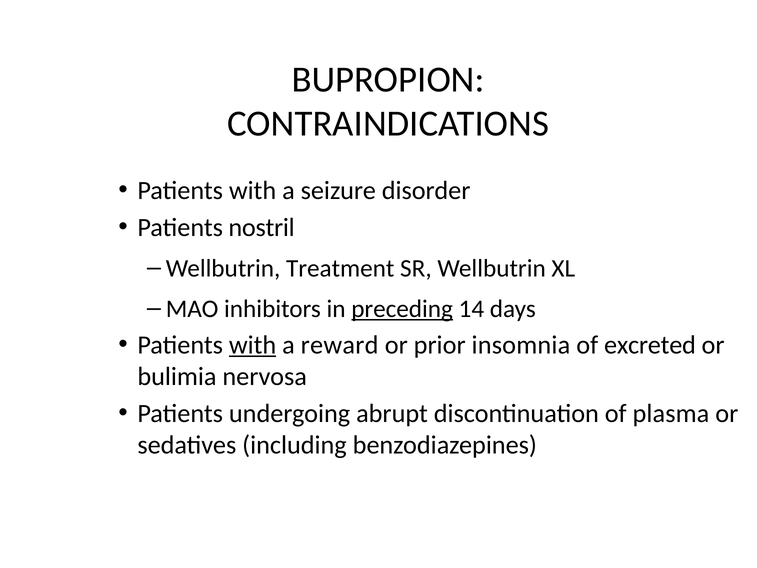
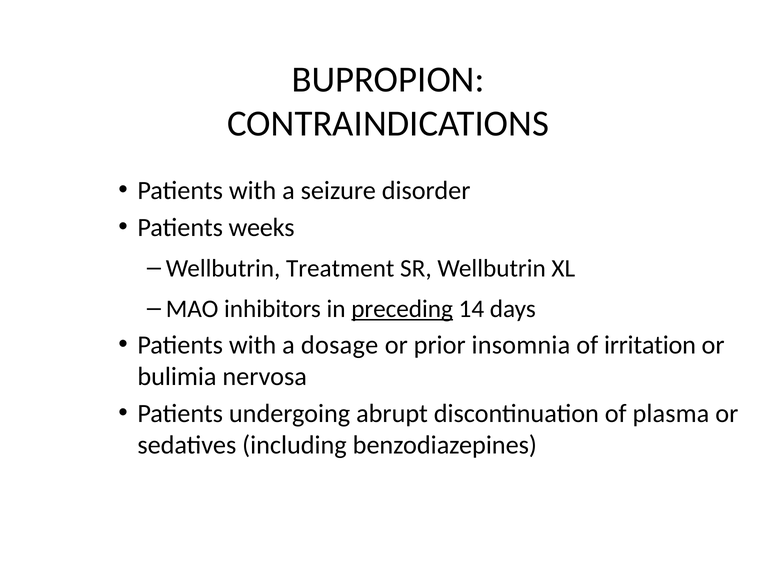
nostril: nostril -> weeks (262, 227)
with underline: present -> none (253, 345)
reward: reward -> dosage (340, 345)
excreted: excreted -> irritation (650, 345)
